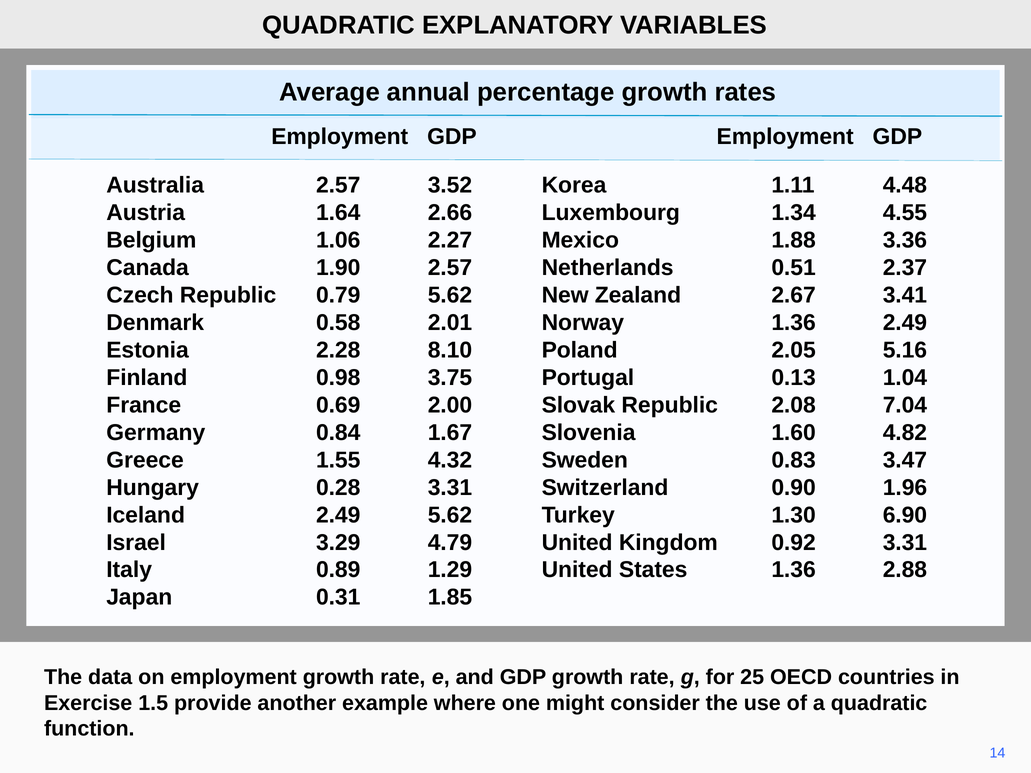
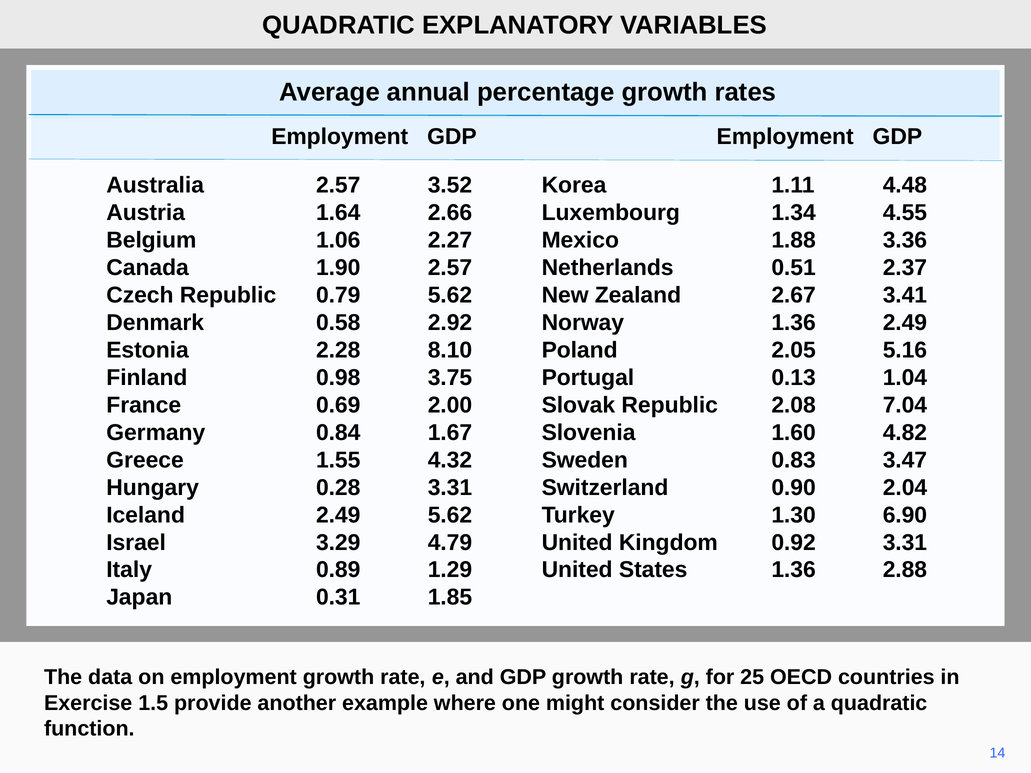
2.01: 2.01 -> 2.92 (450, 323)
1.96: 1.96 -> 2.04 (905, 488)
